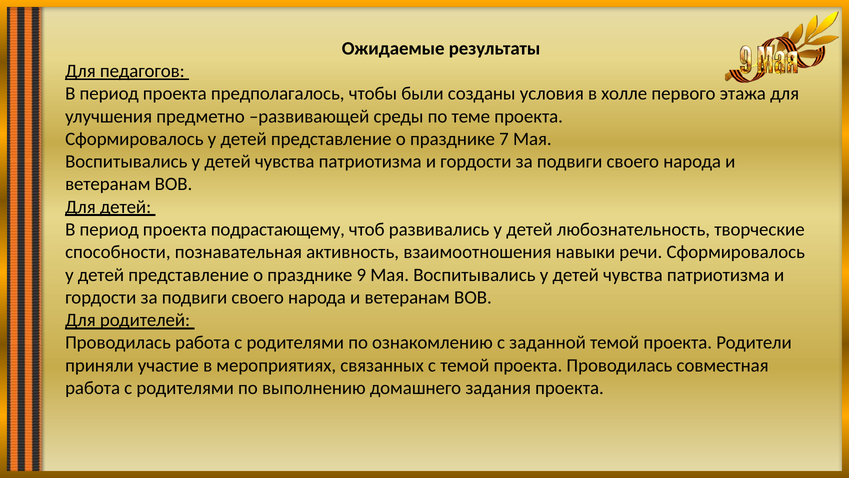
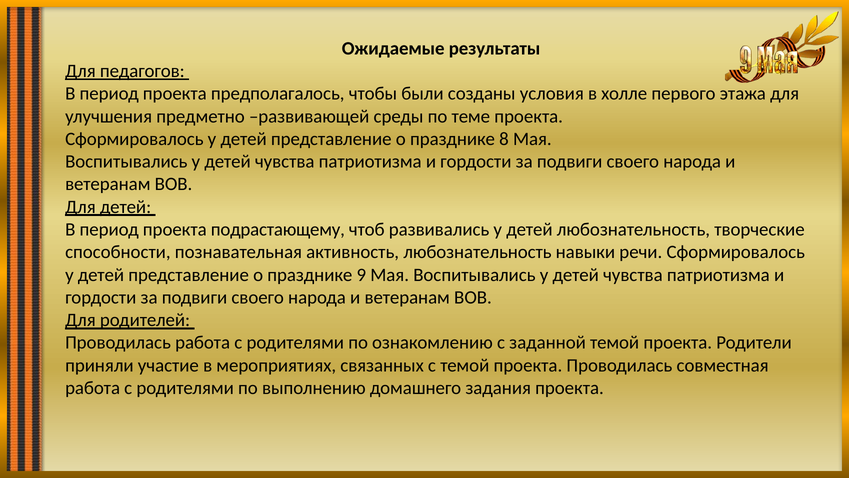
7: 7 -> 8 (504, 139)
активность взаимоотношения: взаимоотношения -> любознательность (477, 252)
